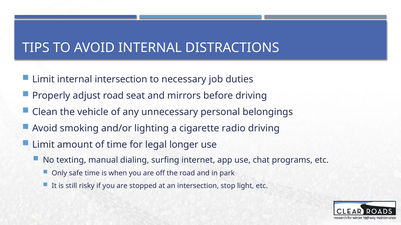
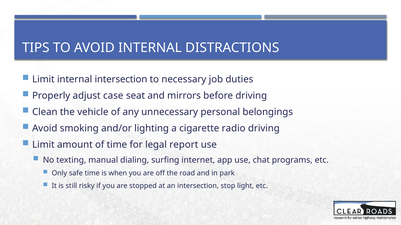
adjust road: road -> case (113, 96)
longer: longer -> report (184, 145)
